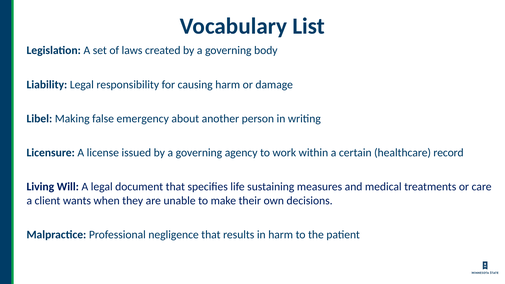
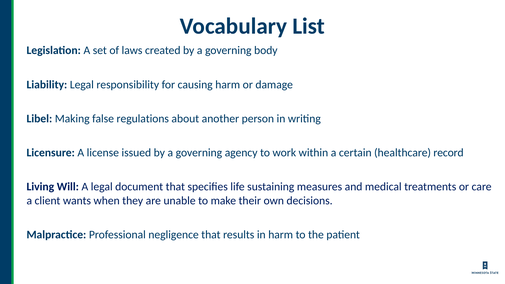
emergency: emergency -> regulations (143, 119)
